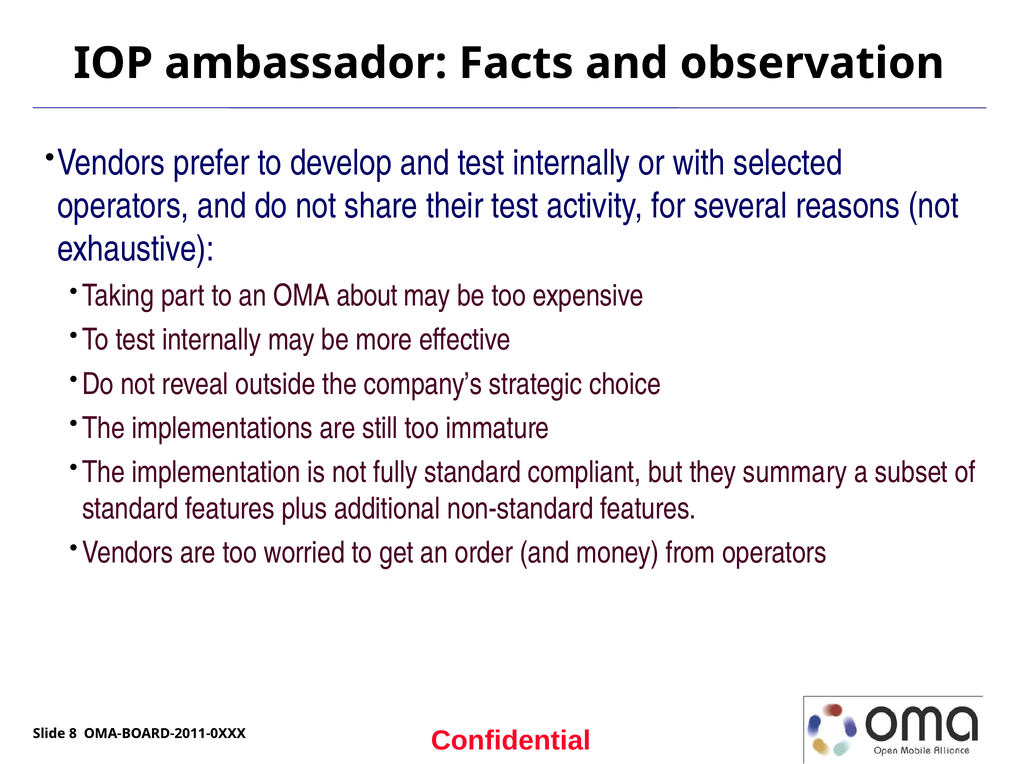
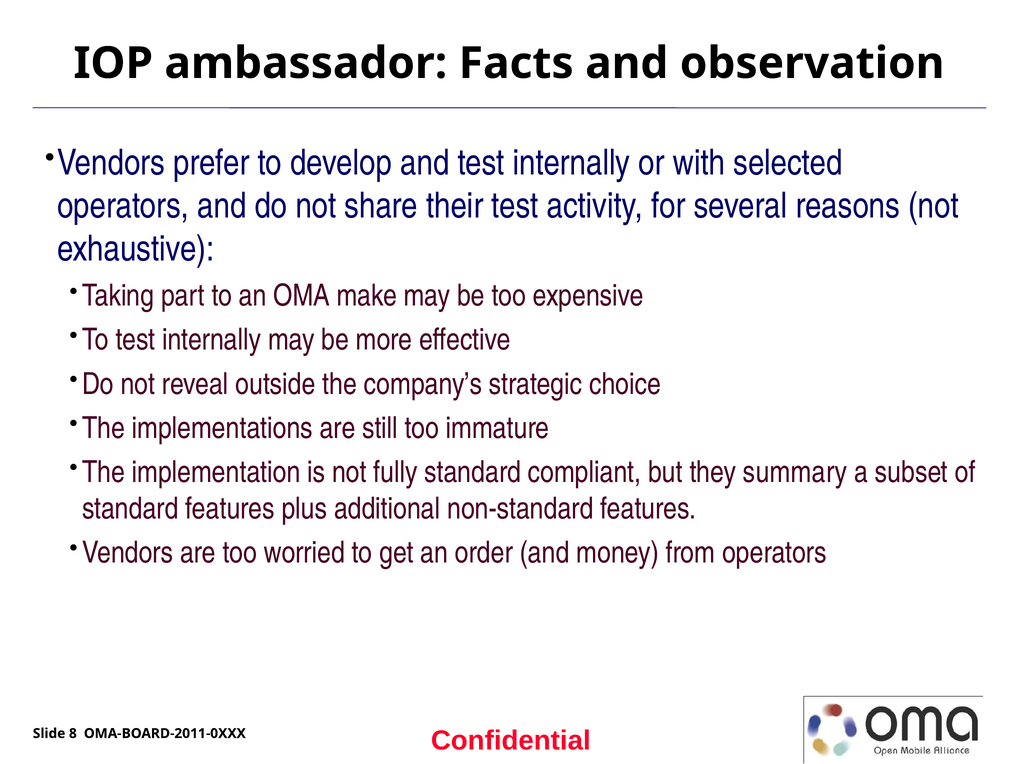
about: about -> make (367, 296)
